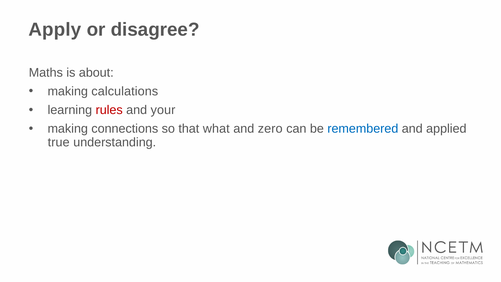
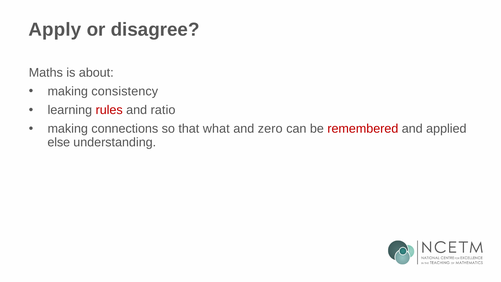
calculations: calculations -> consistency (125, 91)
your: your -> ratio (163, 110)
remembered colour: blue -> red (363, 129)
true: true -> else (59, 142)
